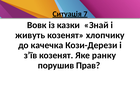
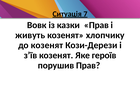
казки Знай: Знай -> Прав (96, 25)
до качечка: качечка -> козенят (47, 45)
ранку: ранку -> героїв (104, 55)
